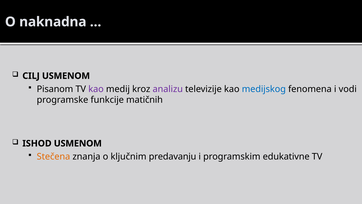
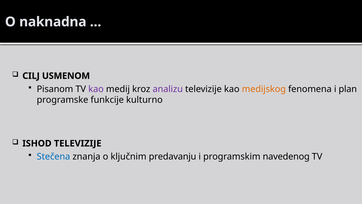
medijskog colour: blue -> orange (264, 89)
vodi: vodi -> plan (348, 89)
matičnih: matičnih -> kulturno (144, 100)
ISHOD USMENOM: USMENOM -> TELEVIZIJE (78, 143)
Stečena colour: orange -> blue (53, 156)
edukativne: edukativne -> navedenog (286, 156)
